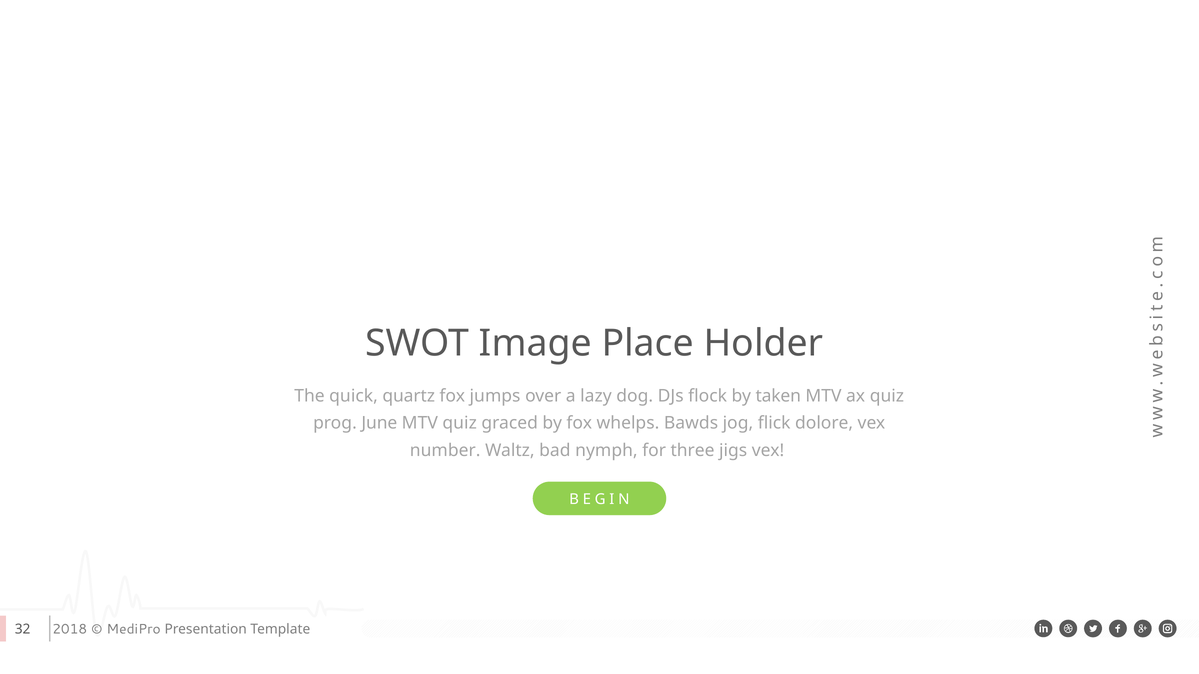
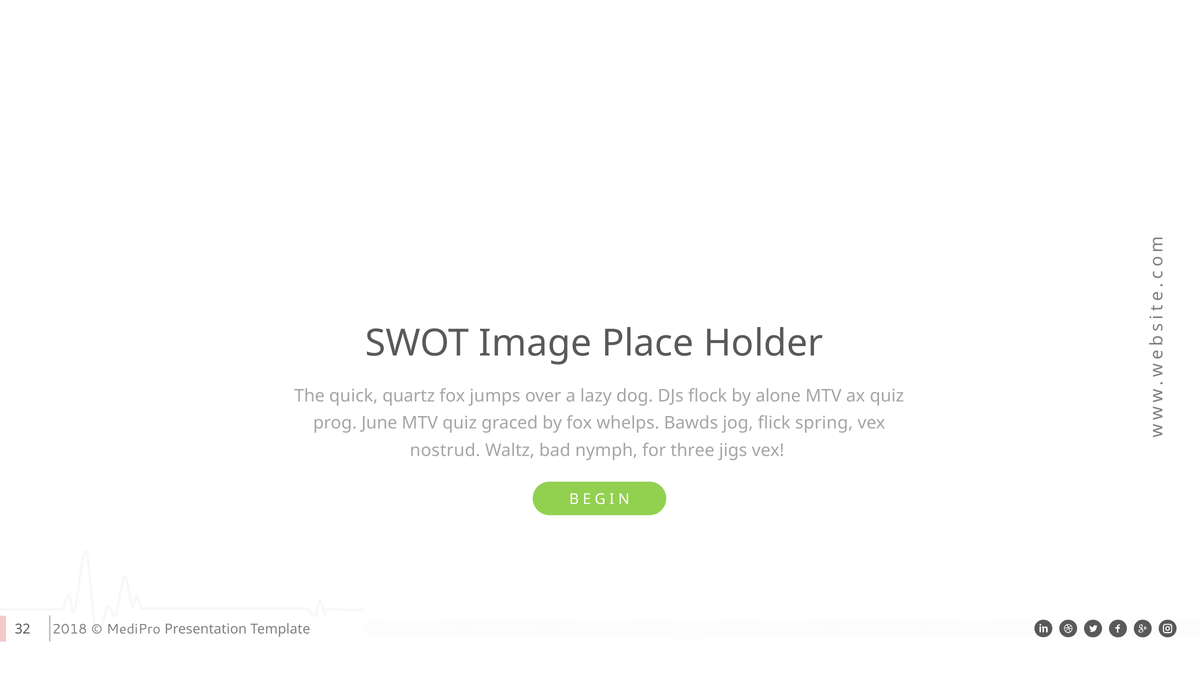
taken: taken -> alone (778, 396)
dolore: dolore -> spring (824, 423)
number: number -> nostrud (445, 451)
